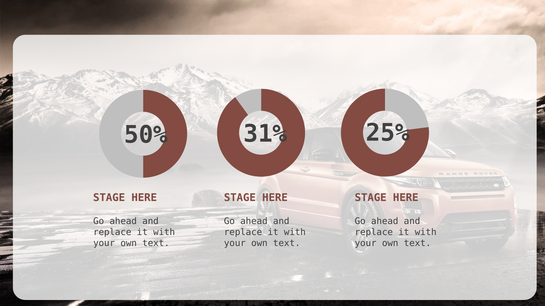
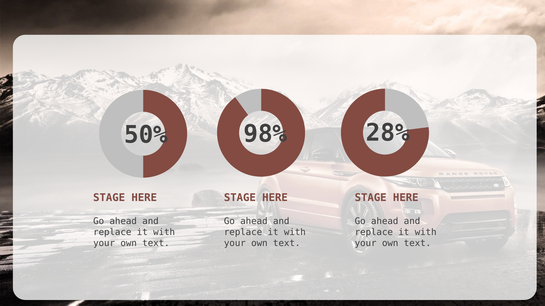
31%: 31% -> 98% (265, 134)
25%: 25% -> 28% (388, 133)
